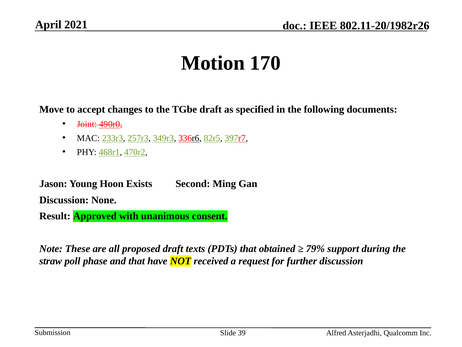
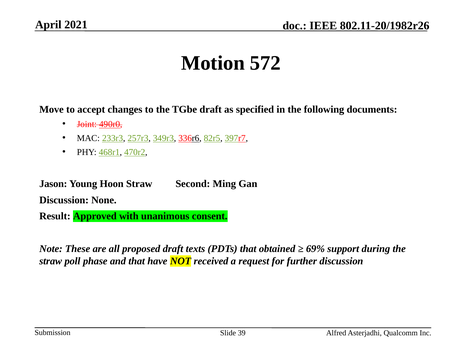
170: 170 -> 572 (265, 63)
Hoon Exists: Exists -> Straw (139, 184)
79%: 79% -> 69% (315, 248)
